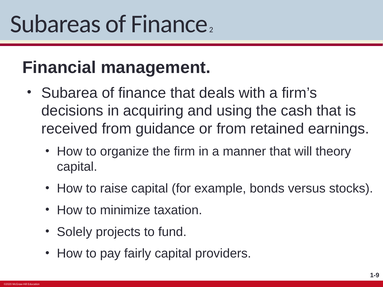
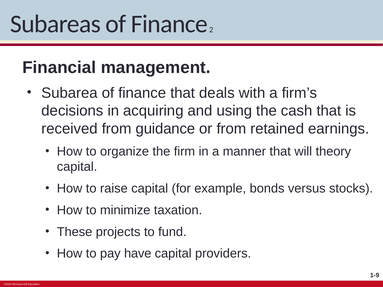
Solely: Solely -> These (75, 232)
fairly: fairly -> have (138, 254)
